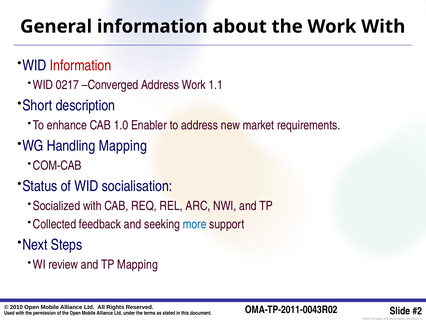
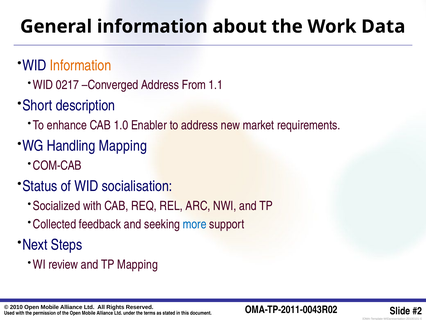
Work With: With -> Data (383, 26)
Information colour: red -> orange (81, 65)
Address Work: Work -> From (194, 85)
